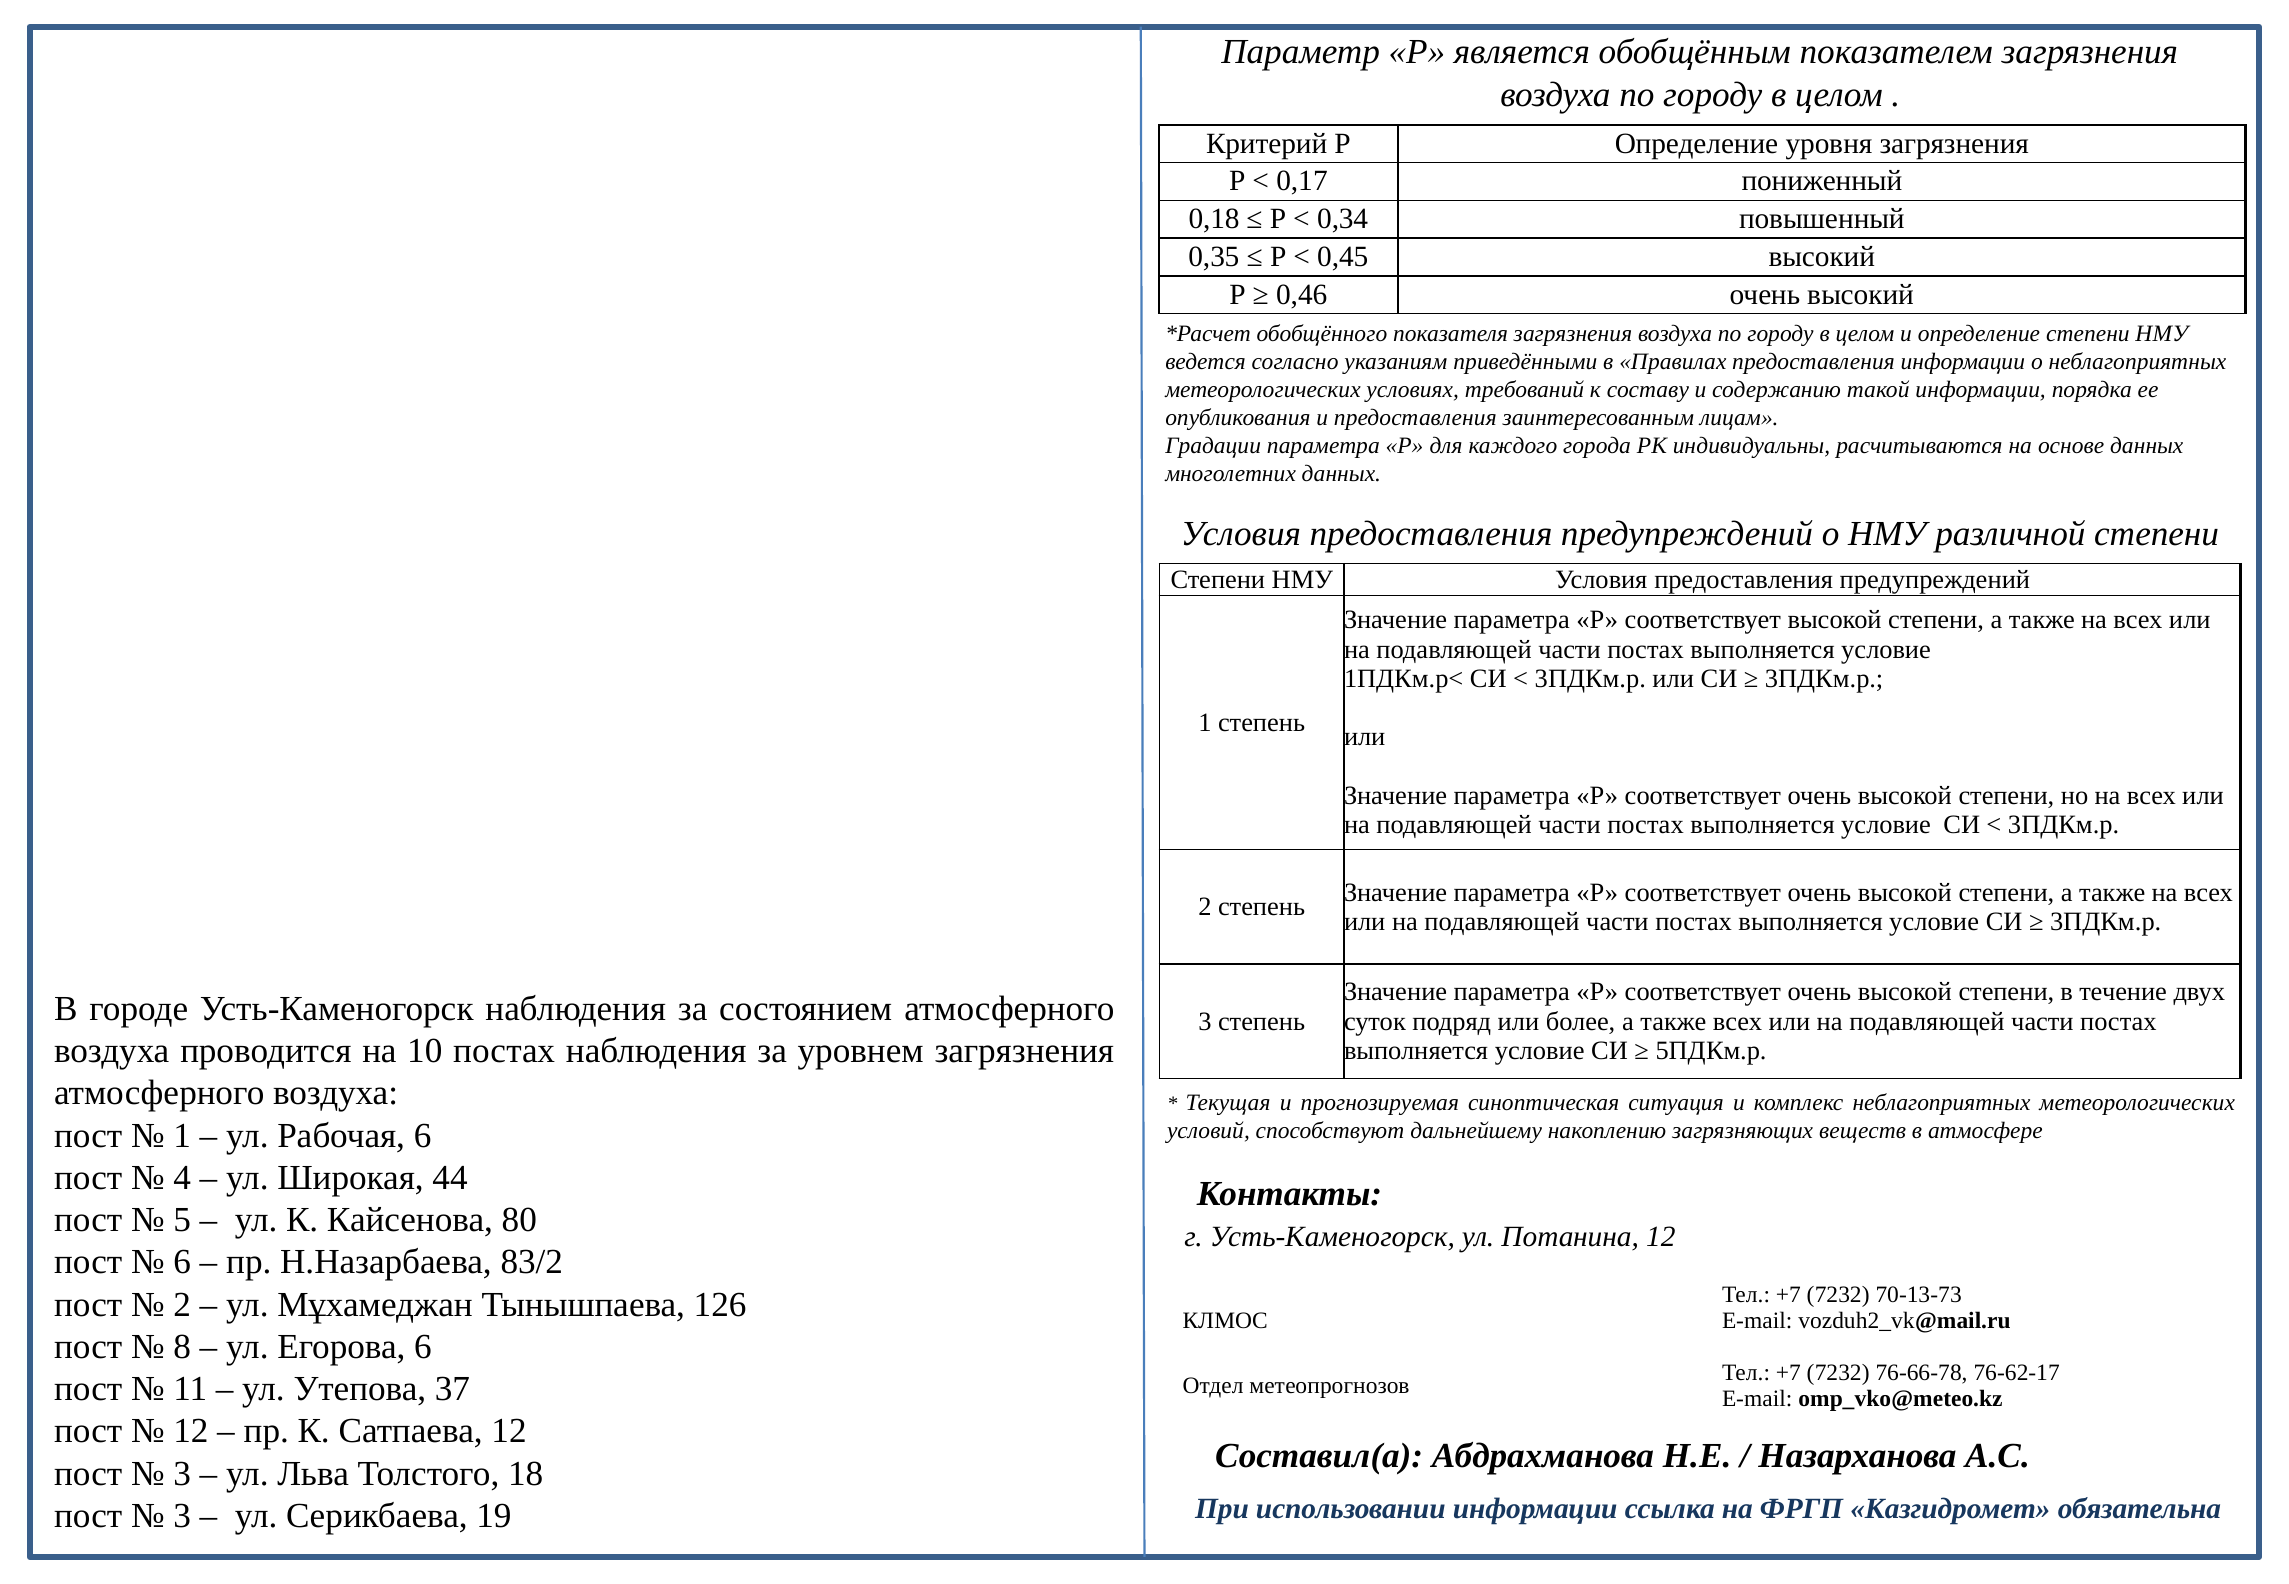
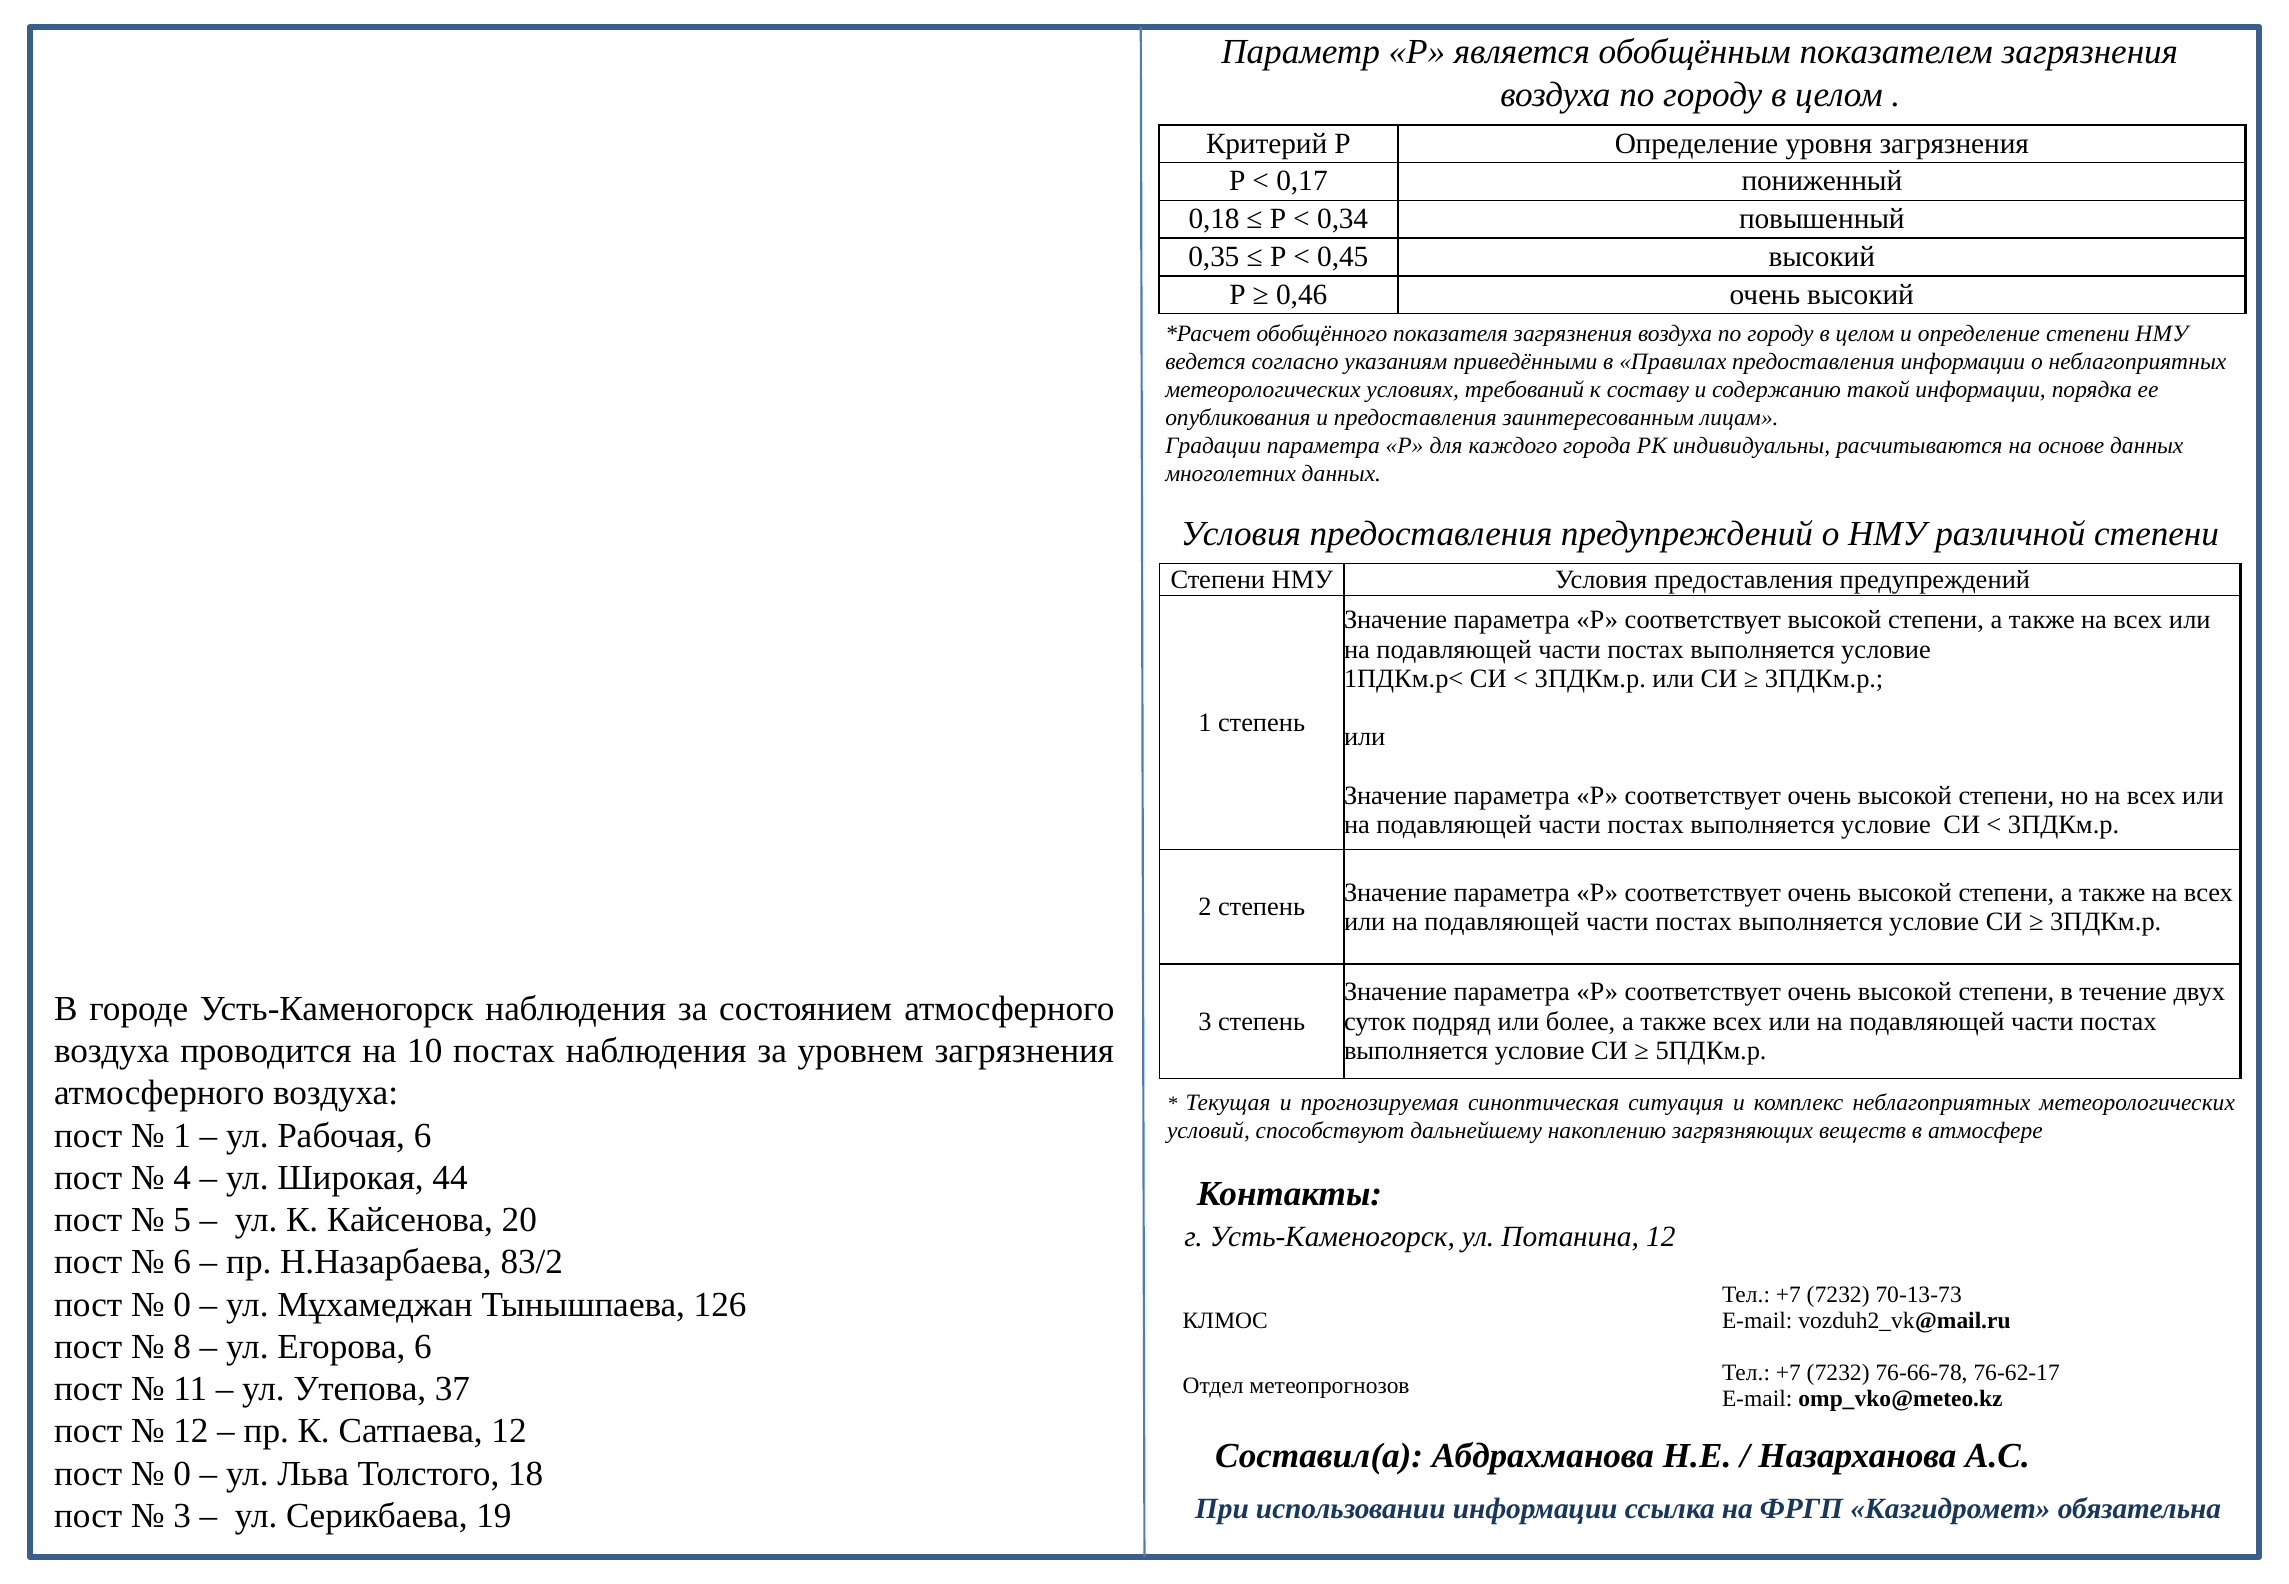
80: 80 -> 20 (519, 1221)
2: 2 -> 0 (182, 1305)
3: 3 -> 0 (182, 1474)
